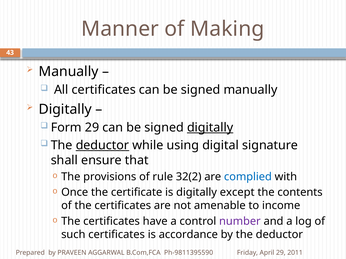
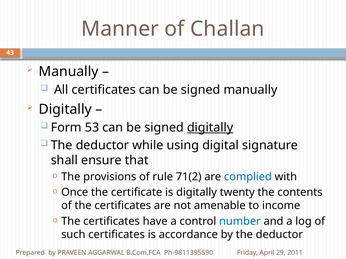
Making: Making -> Challan (227, 29)
Form 29: 29 -> 53 (92, 128)
deductor underline: present -> none (102, 145)
32(2: 32(2 -> 71(2 (189, 177)
except: except -> twenty (237, 193)
number colour: purple -> blue (240, 222)
